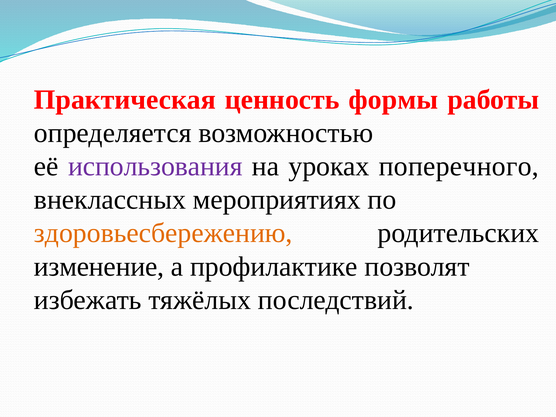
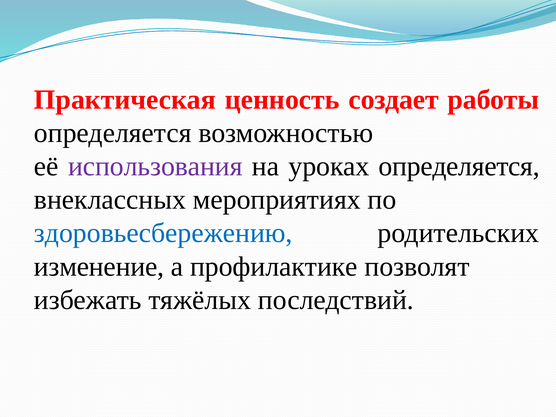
формы: формы -> создает (394, 100)
уроках поперечного: поперечного -> определяется (459, 166)
здоровьесбережению colour: orange -> blue (163, 233)
